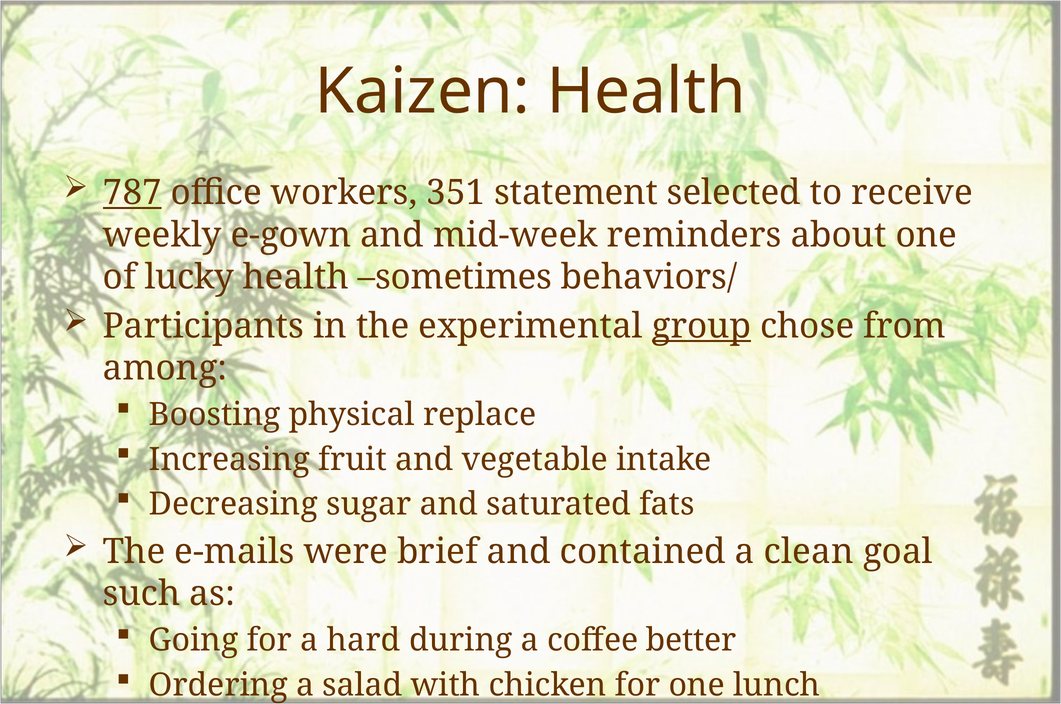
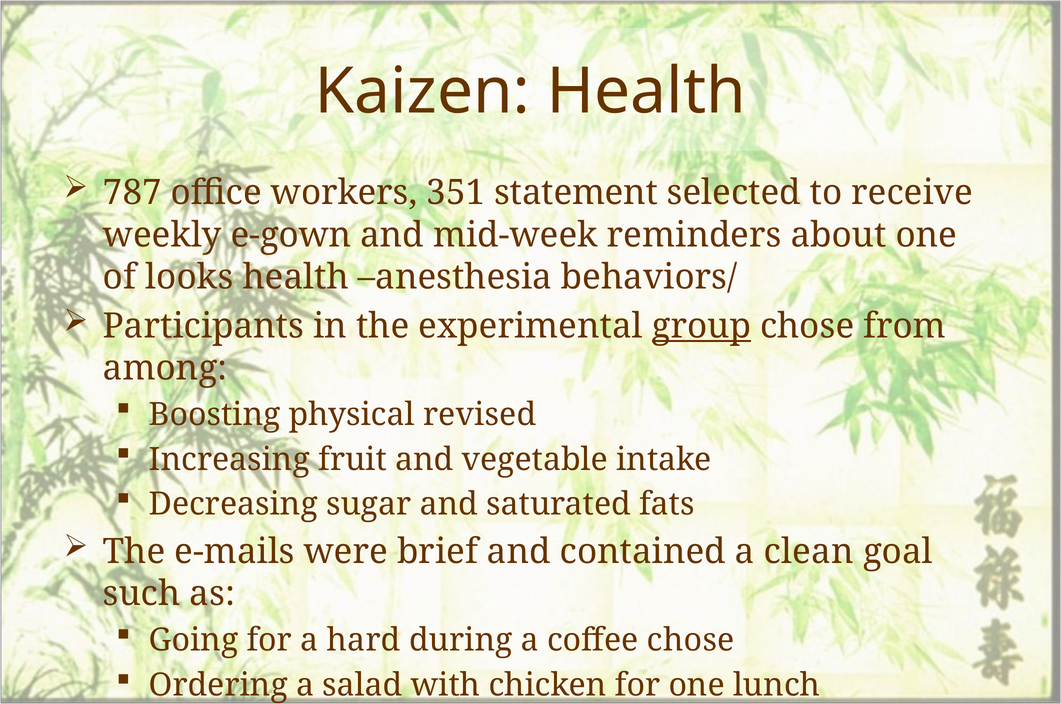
787 underline: present -> none (132, 193)
lucky: lucky -> looks (189, 277)
sometimes: sometimes -> anesthesia (455, 277)
replace: replace -> revised (480, 414)
coffee better: better -> chose (691, 640)
